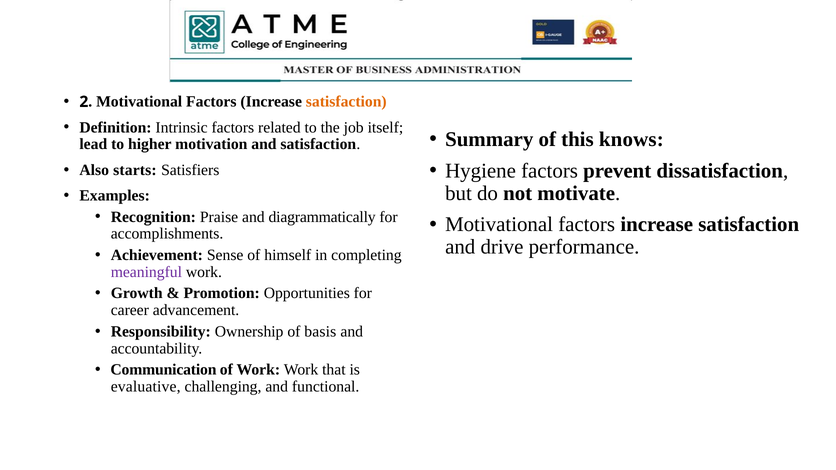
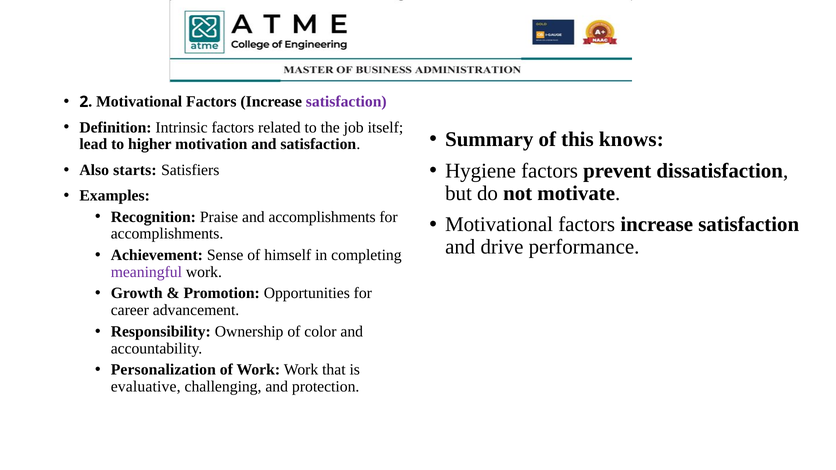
satisfaction colour: orange -> purple (346, 102)
and diagrammatically: diagrammatically -> accomplishments (322, 217)
basis: basis -> color (320, 332)
Communication: Communication -> Personalization (163, 370)
functional: functional -> protection (326, 387)
